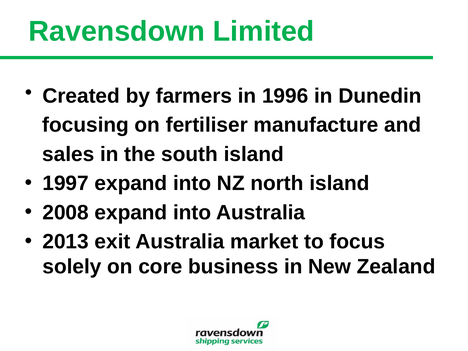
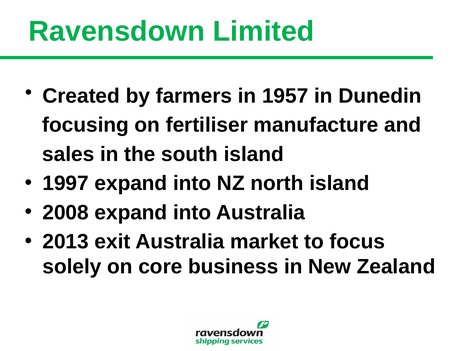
1996: 1996 -> 1957 (285, 96)
